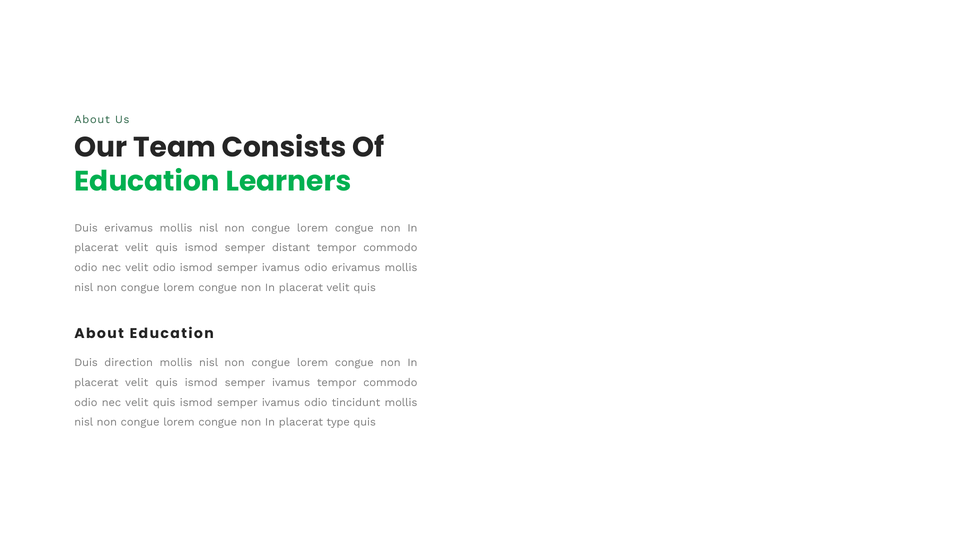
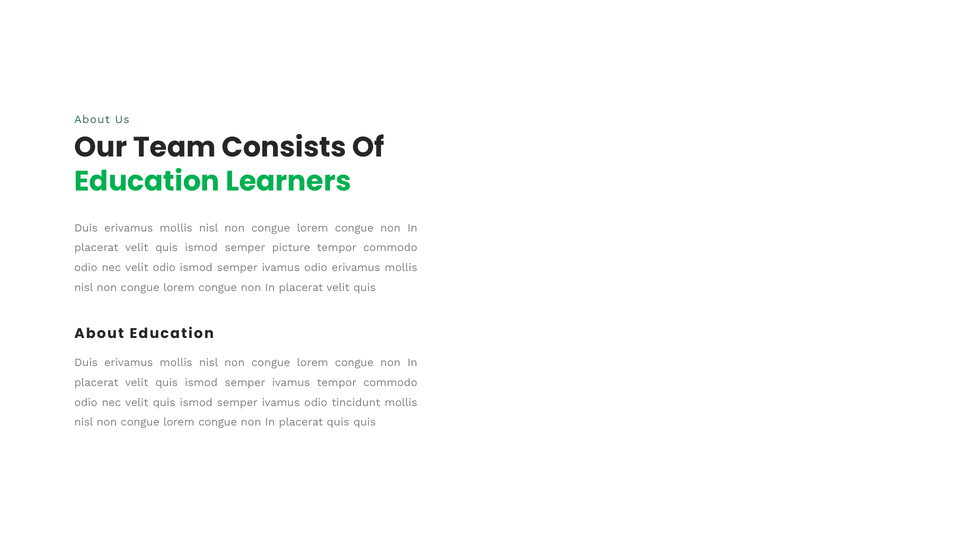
distant: distant -> picture (291, 248)
direction: direction -> erivamus (129, 362)
placerat type: type -> quis (338, 422)
